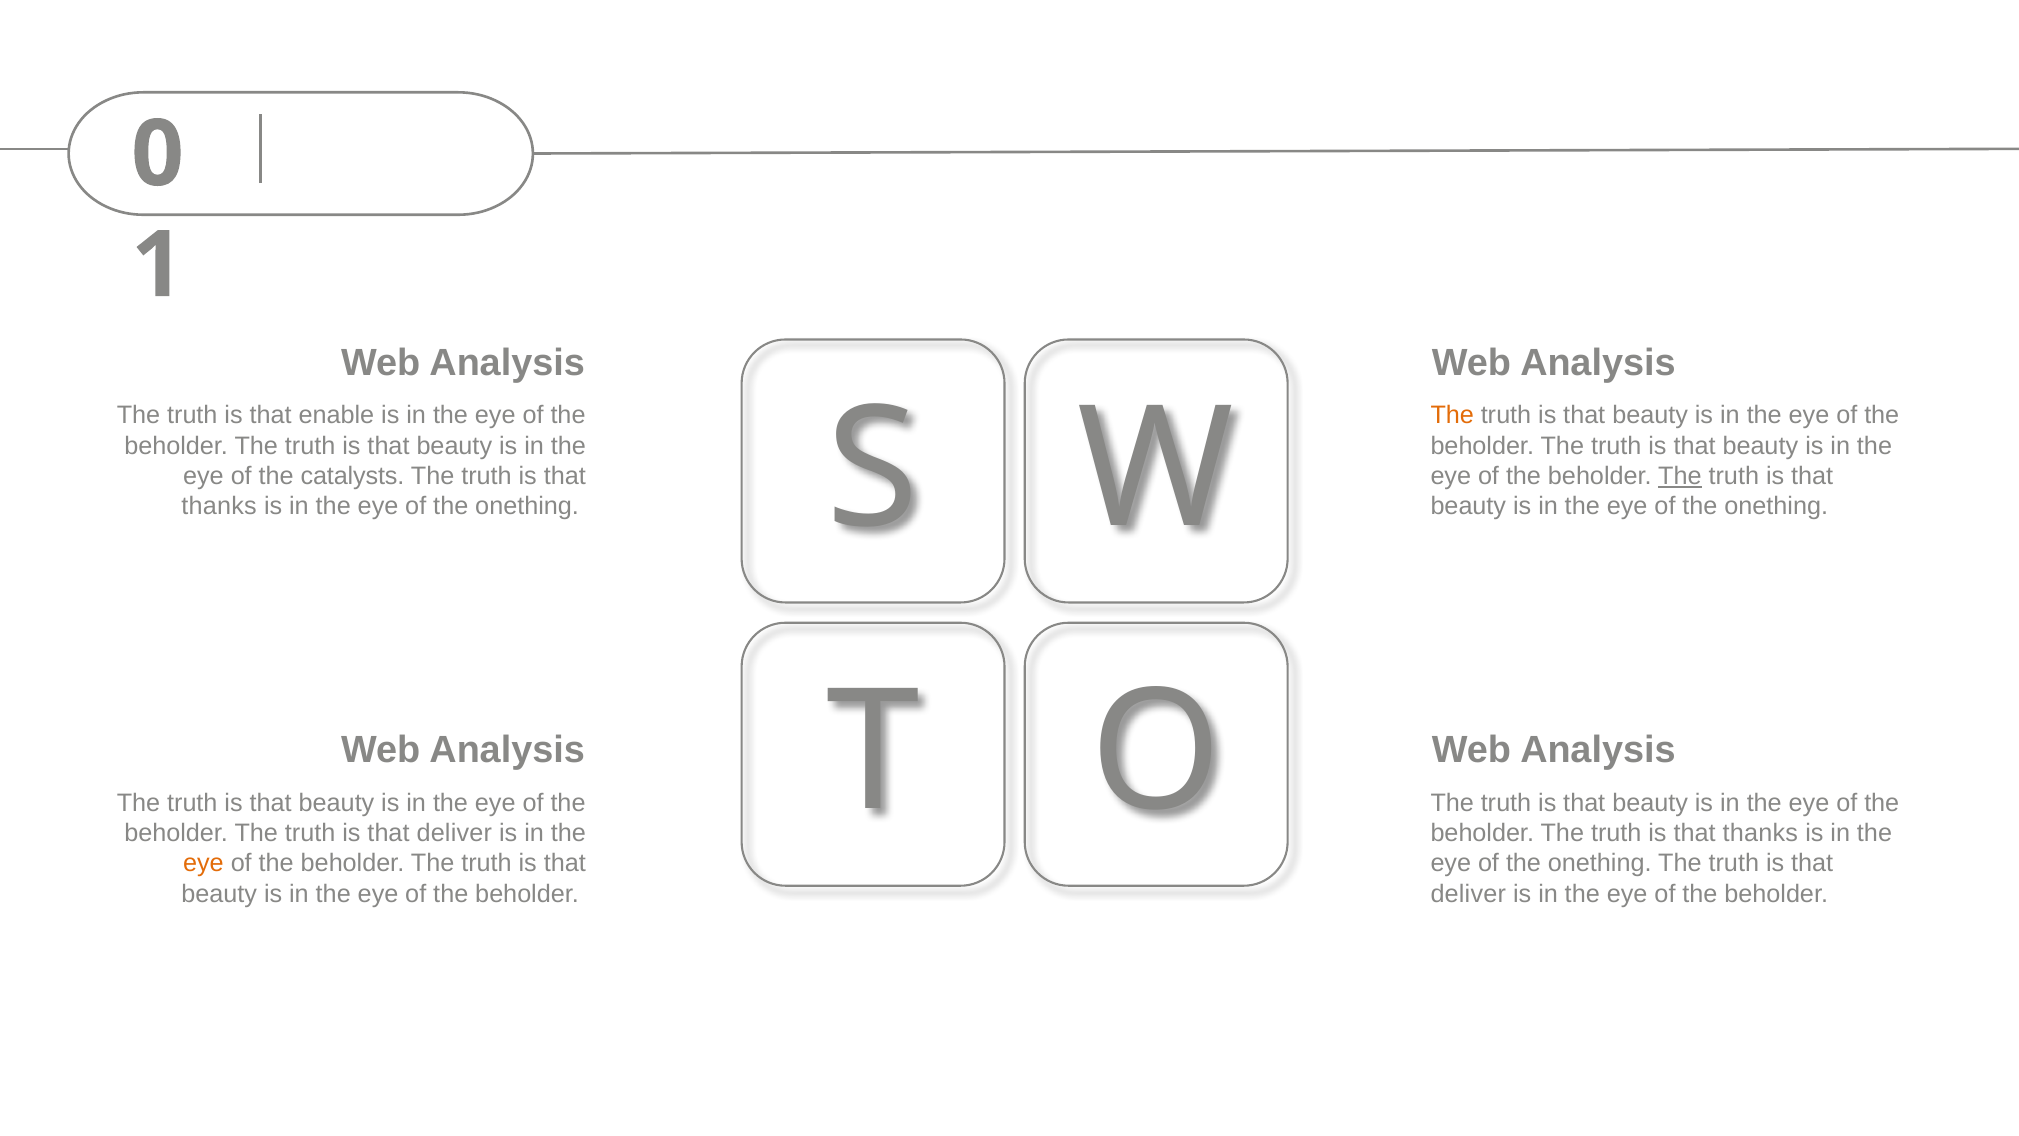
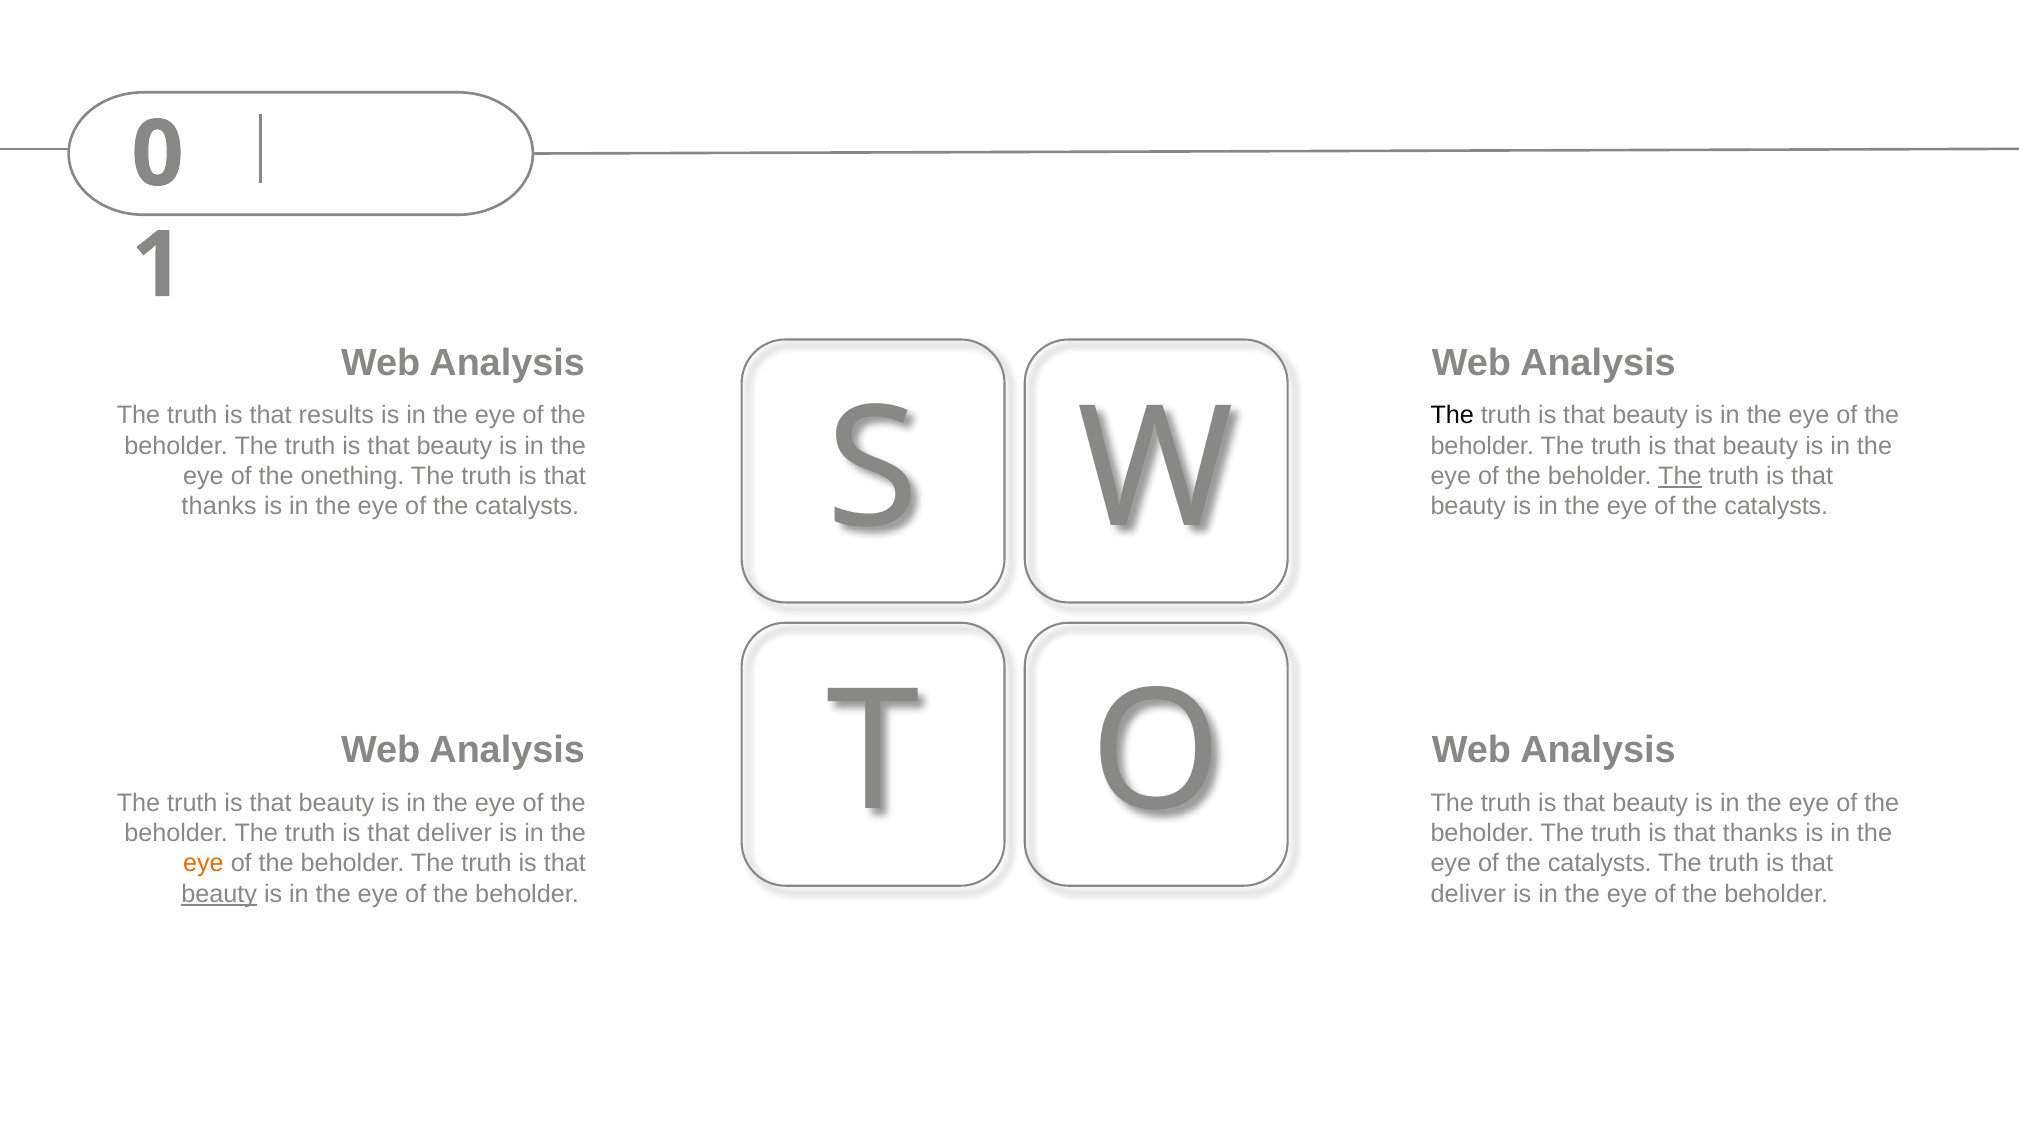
enable: enable -> results (336, 415)
The colour: orange -> black (1452, 415)
catalysts: catalysts -> onething (352, 476)
onething: onething -> catalysts (527, 506)
onething: onething -> catalysts (1776, 506)
onething: onething -> catalysts (1600, 863)
beauty underline: none -> present (219, 894)
